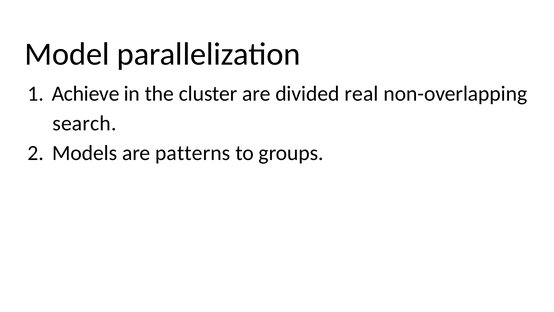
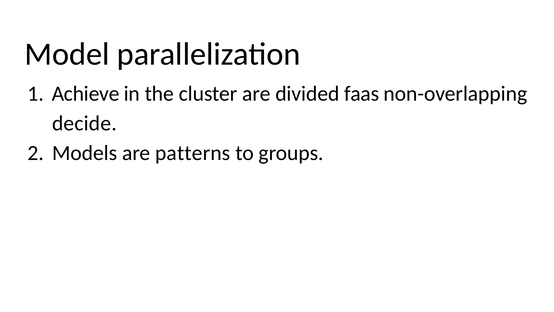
real: real -> faas (362, 94)
search: search -> decide (84, 123)
